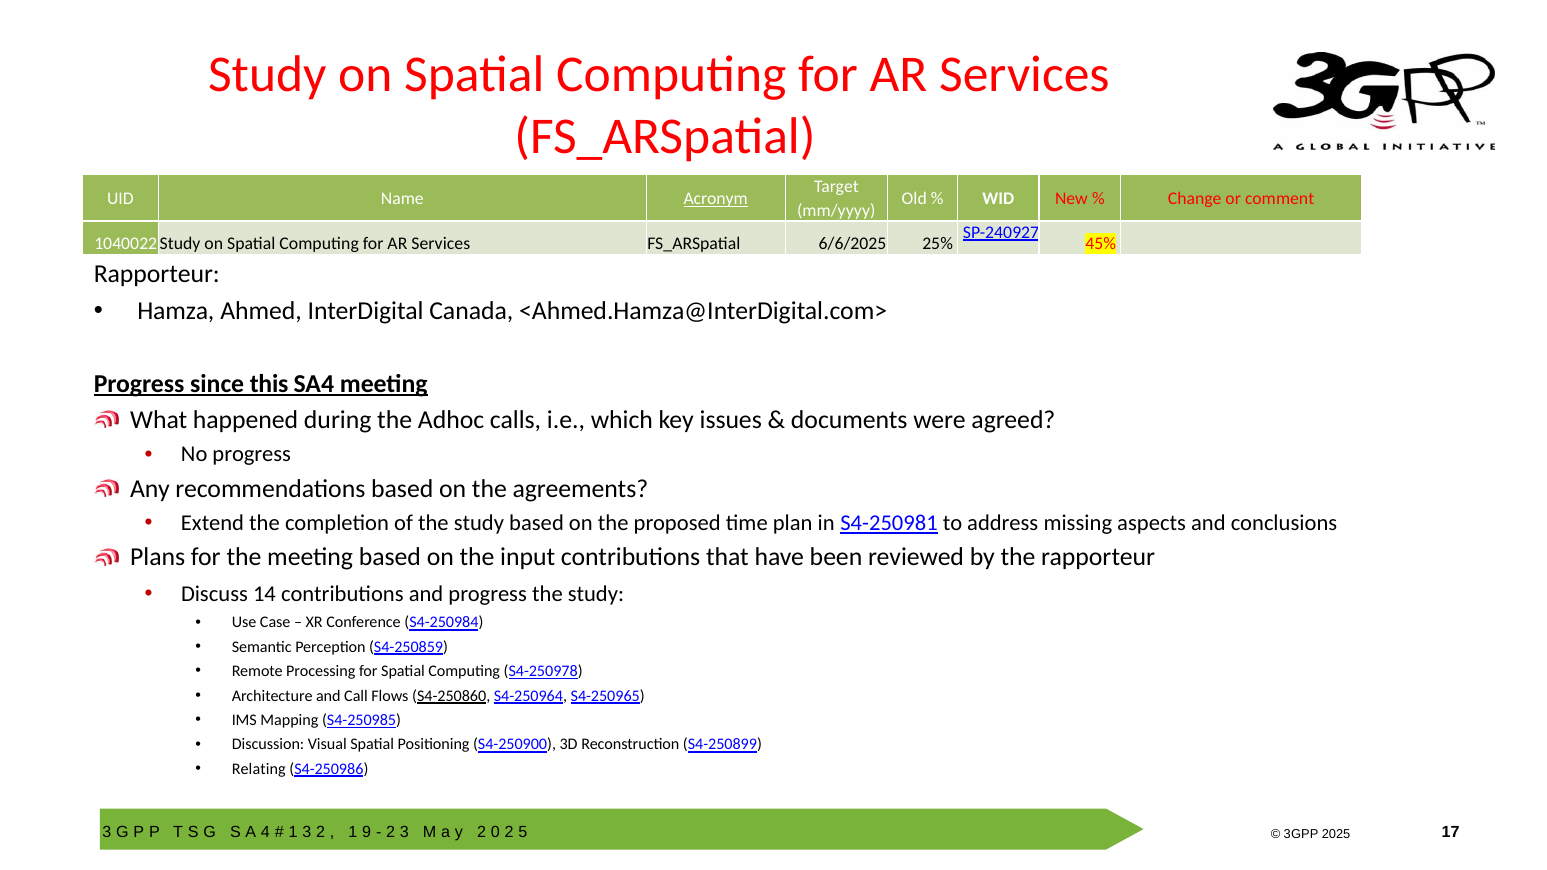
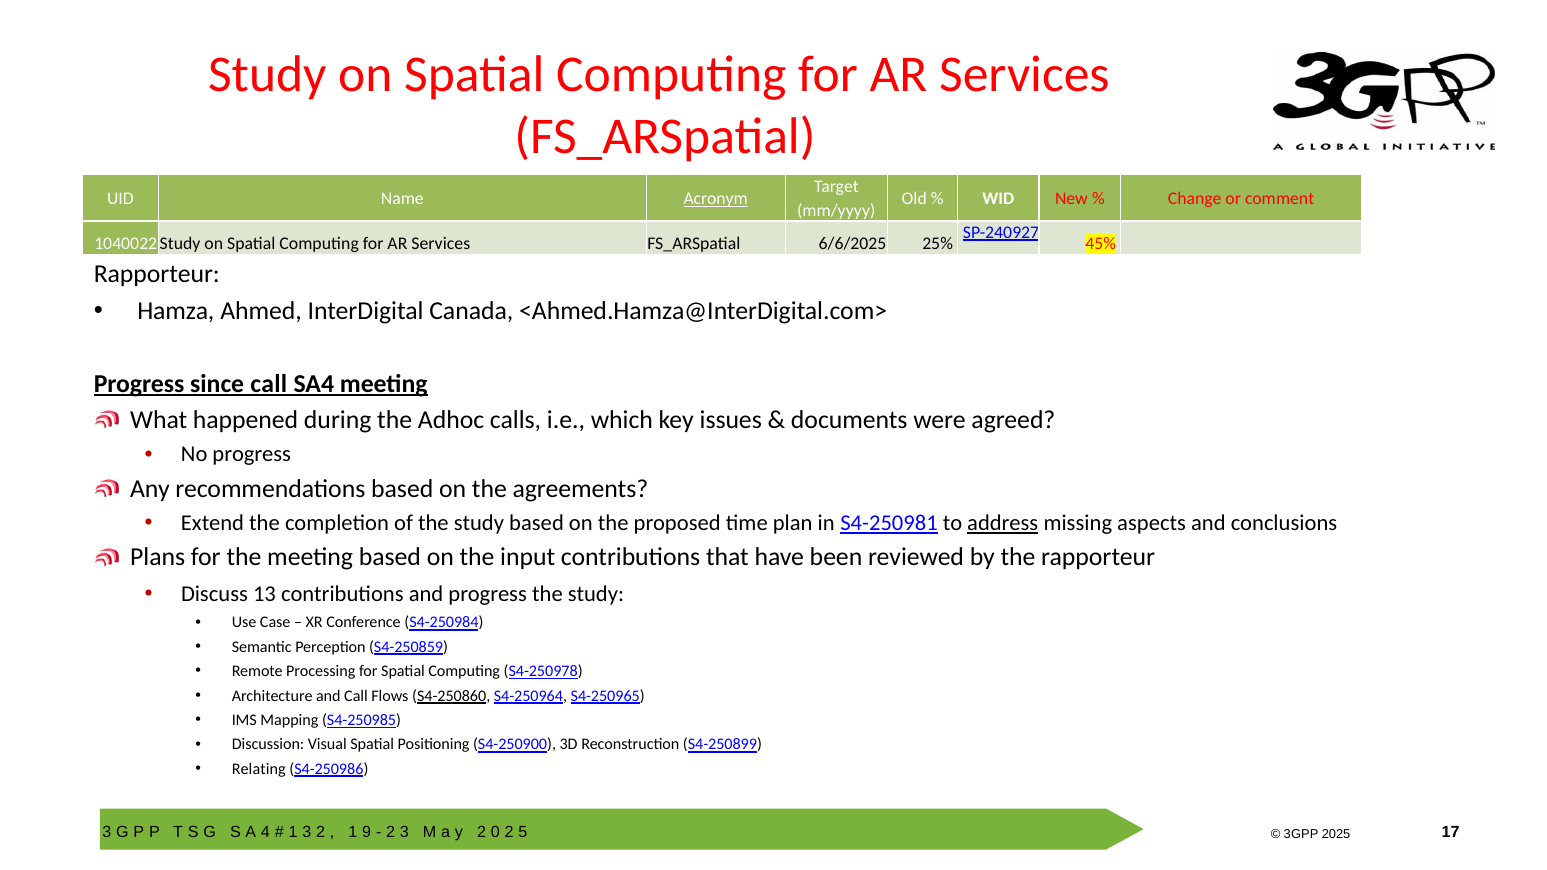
since this: this -> call (269, 384)
address underline: none -> present (1003, 523)
14: 14 -> 13 (264, 594)
